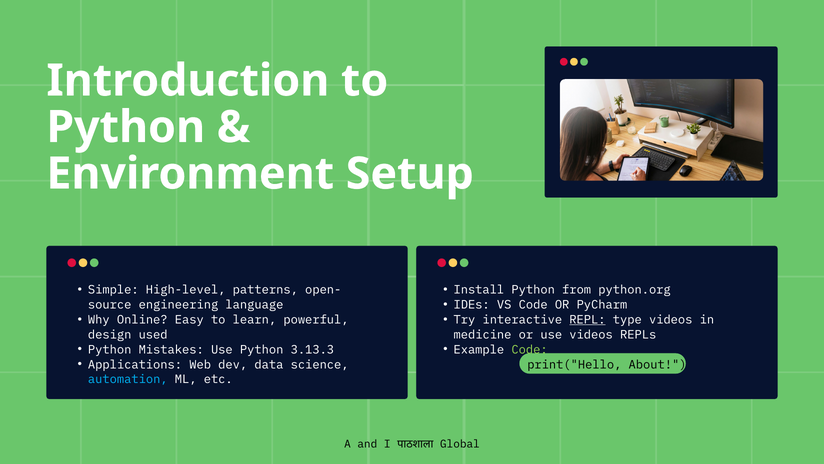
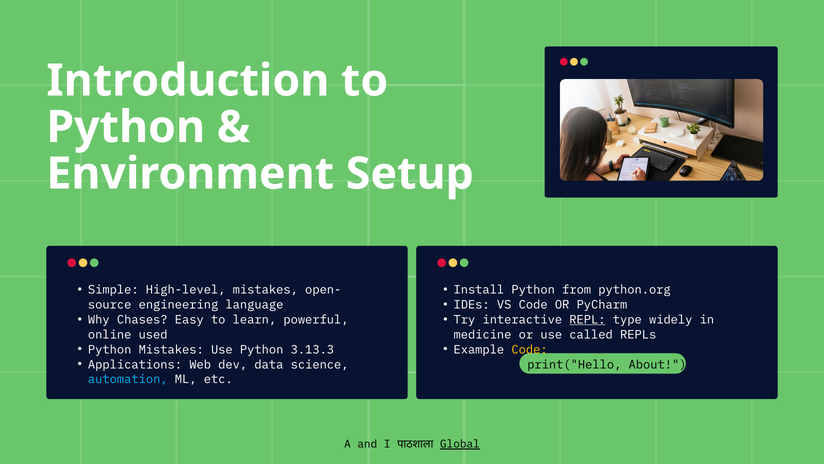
High-level patterns: patterns -> mistakes (265, 289)
Online: Online -> Chases (142, 319)
type videos: videos -> widely (671, 319)
design: design -> online (110, 334)
use videos: videos -> called (591, 334)
Code colour: light green -> yellow (530, 349)
Global underline: none -> present (460, 444)
